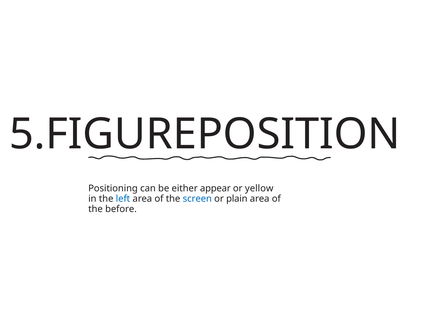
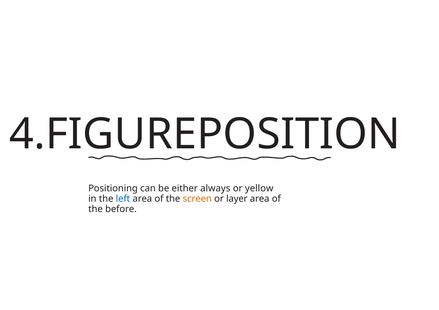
5.FIGUREPOSITION: 5.FIGUREPOSITION -> 4.FIGUREPOSITION (205, 135)
appear: appear -> always (215, 189)
screen colour: blue -> orange (197, 199)
plain: plain -> layer (237, 199)
